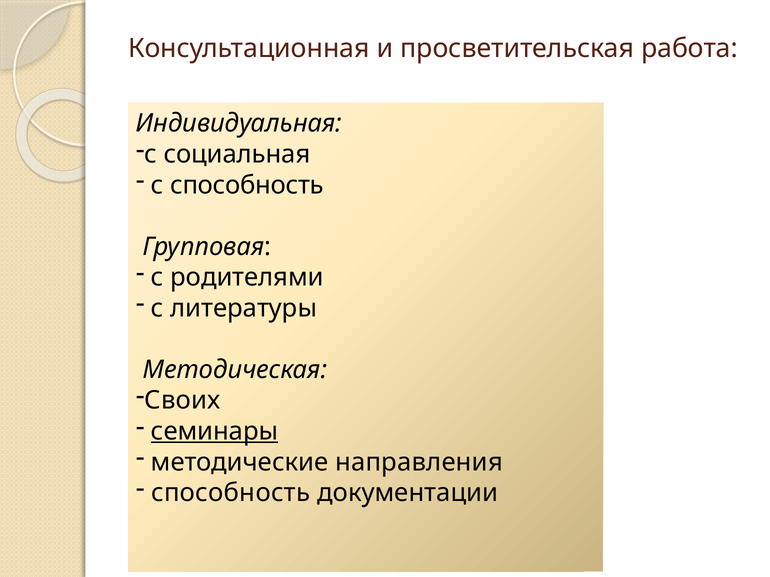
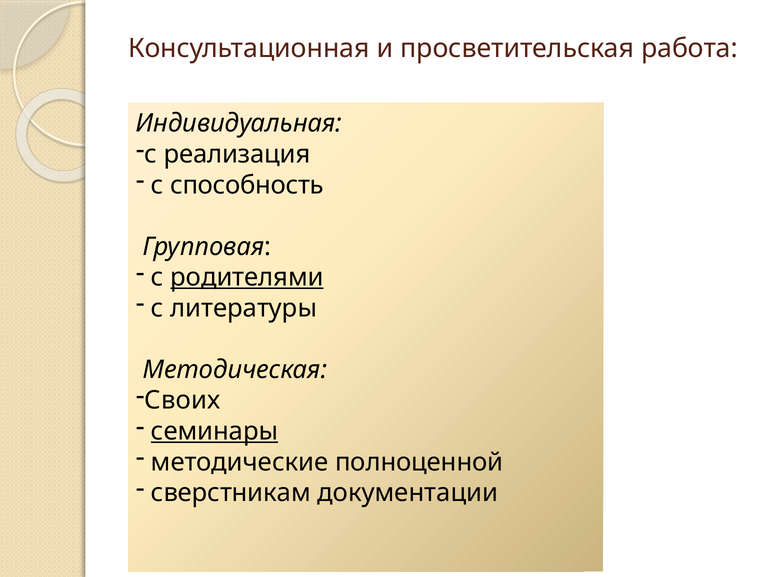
социальная: социальная -> реализация (237, 154)
родителями underline: none -> present (247, 278)
направления: направления -> полноценной (419, 462)
способность: способность -> сверстникам (231, 493)
